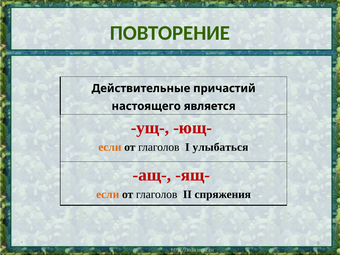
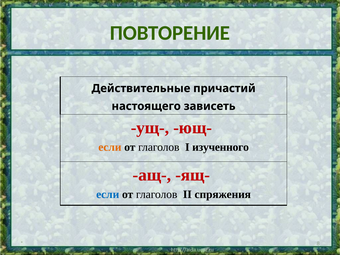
является: является -> зависеть (210, 106)
улыбаться: улыбаться -> изученного (221, 147)
если colour: orange -> blue (108, 194)
